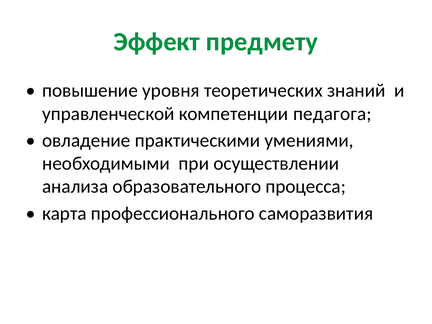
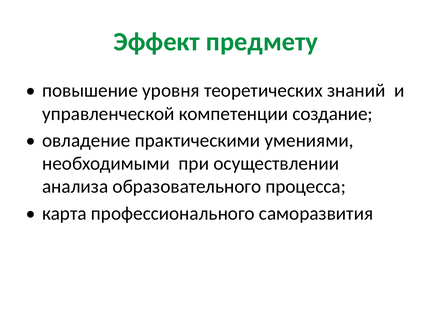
педагога: педагога -> создание (333, 114)
